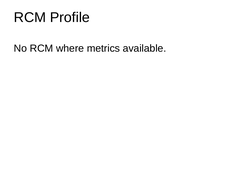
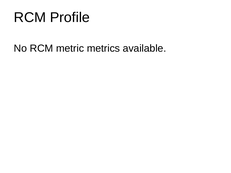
where: where -> metric (70, 48)
